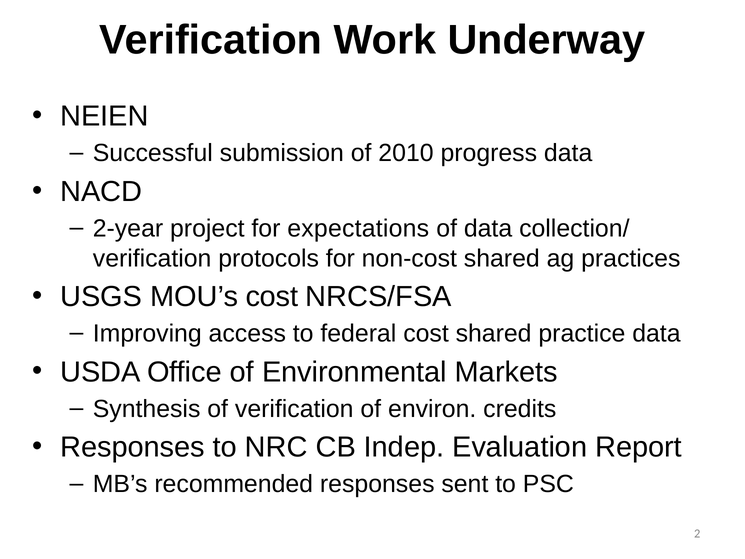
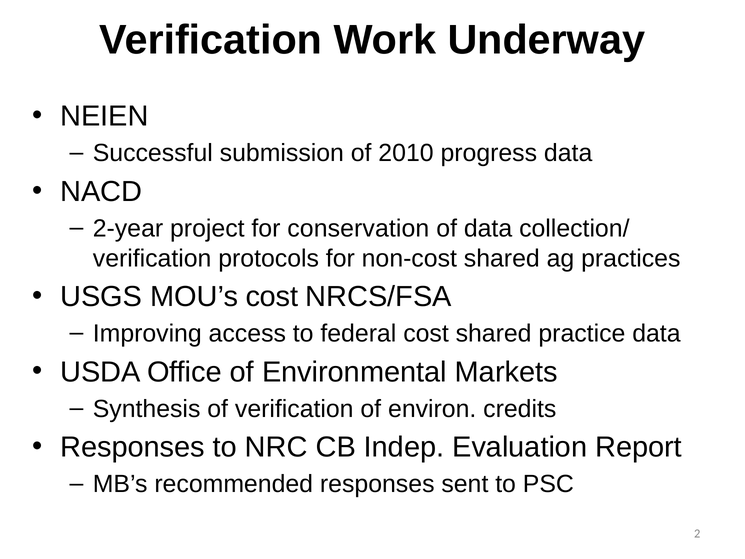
expectations: expectations -> conservation (358, 228)
